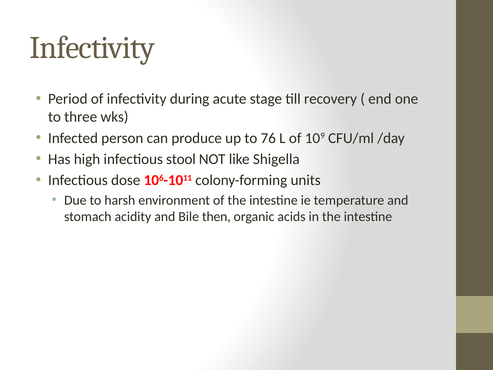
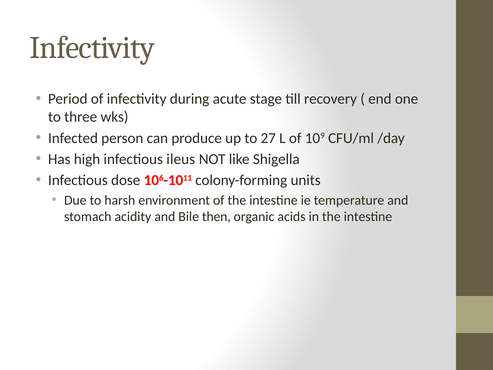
76: 76 -> 27 (268, 138)
stool: stool -> ileus (181, 159)
